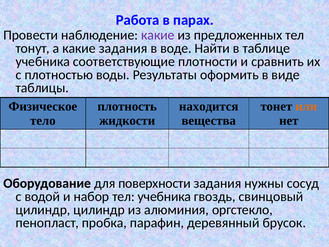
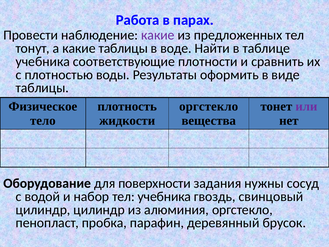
какие задания: задания -> таблицы (123, 48)
находится: находится -> оргстекло (209, 106)
или colour: orange -> purple (306, 106)
